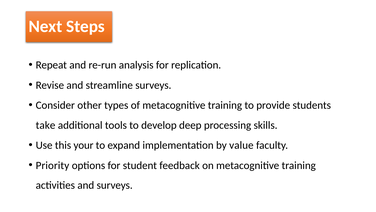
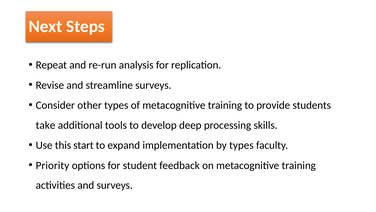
your: your -> start (83, 145)
by value: value -> types (241, 145)
